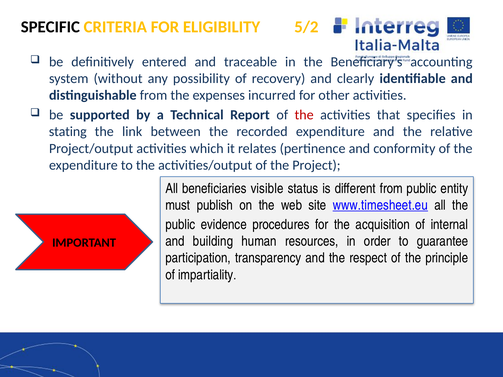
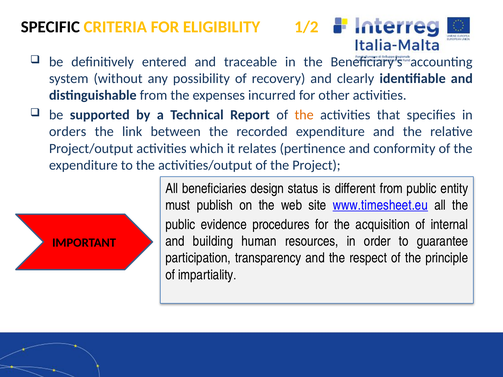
5/2: 5/2 -> 1/2 (306, 27)
the colour: red -> orange (304, 115)
stating: stating -> orders (68, 132)
visible: visible -> design (267, 189)
